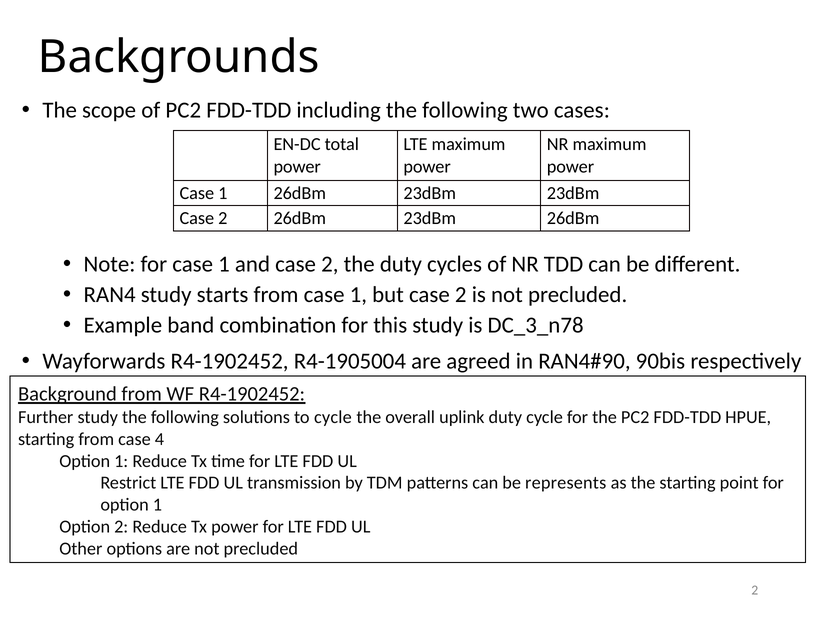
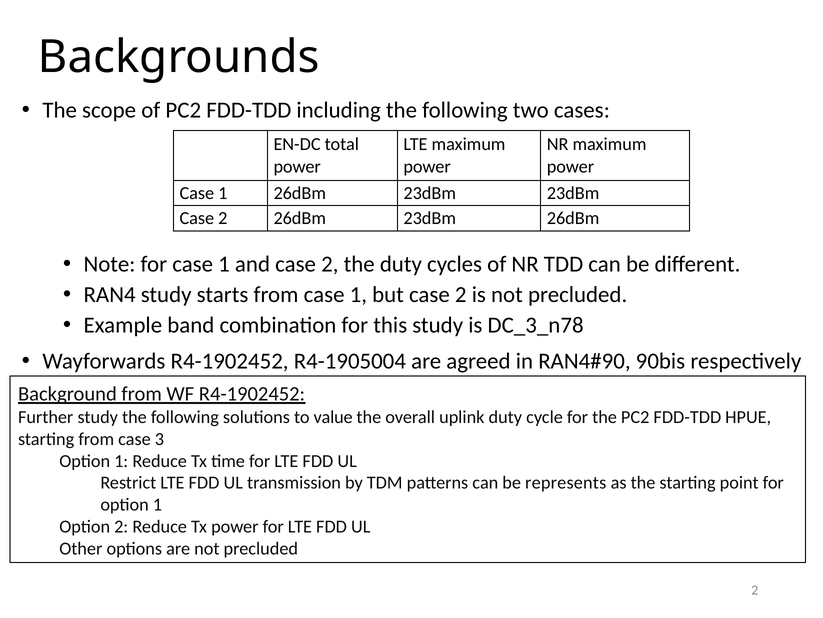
to cycle: cycle -> value (333, 417)
4: 4 -> 3 (159, 438)
